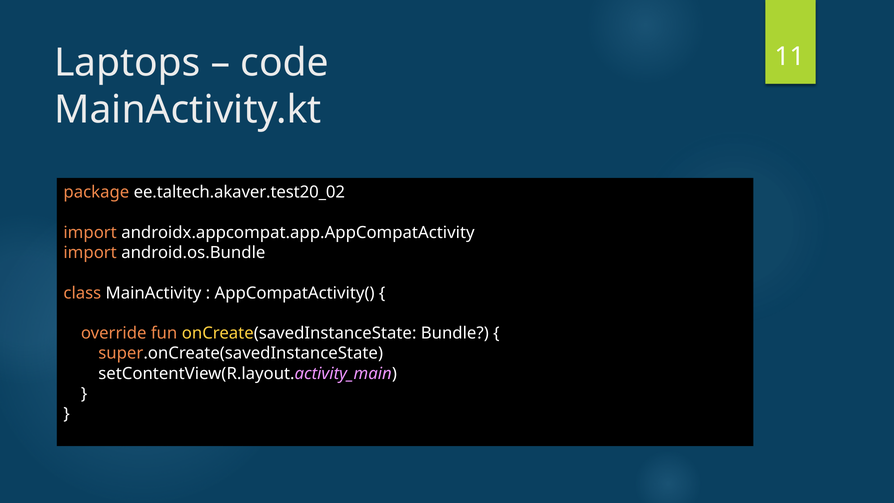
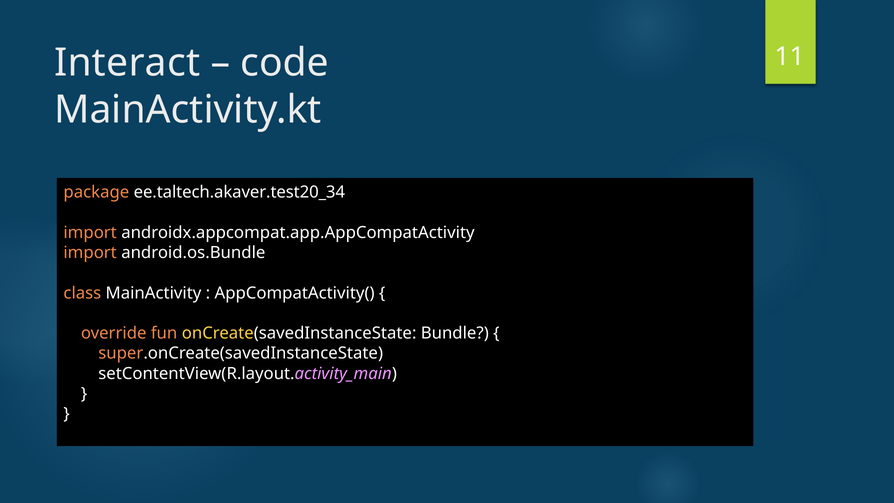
Laptops: Laptops -> Interact (127, 63)
ee.taltech.akaver.test20_02: ee.taltech.akaver.test20_02 -> ee.taltech.akaver.test20_34 (239, 192)
